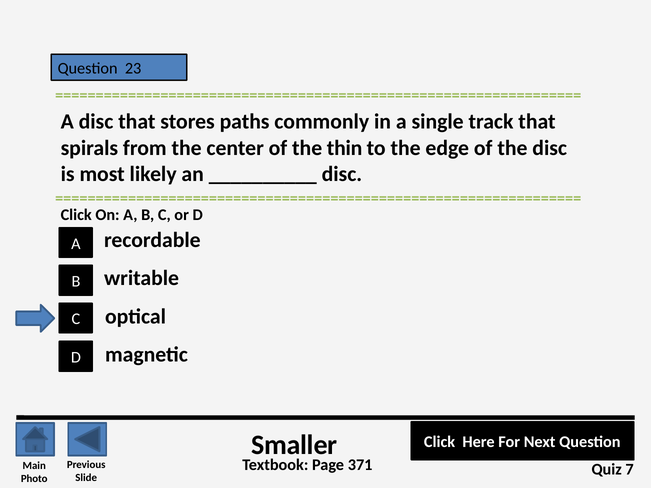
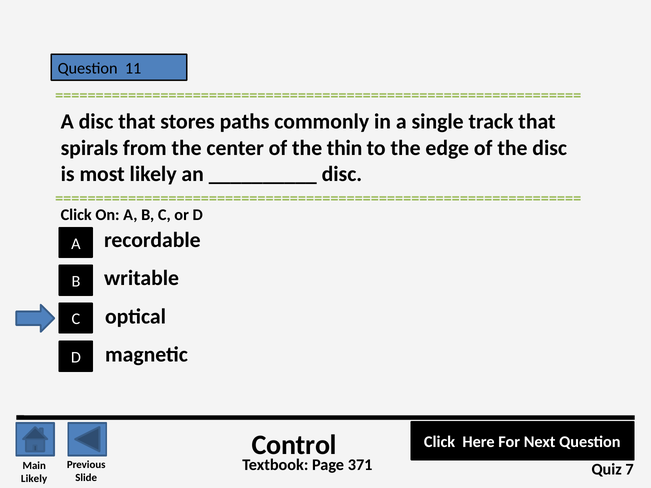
23: 23 -> 11 (133, 68)
Smaller: Smaller -> Control (294, 445)
Photo: Photo -> Likely (34, 479)
